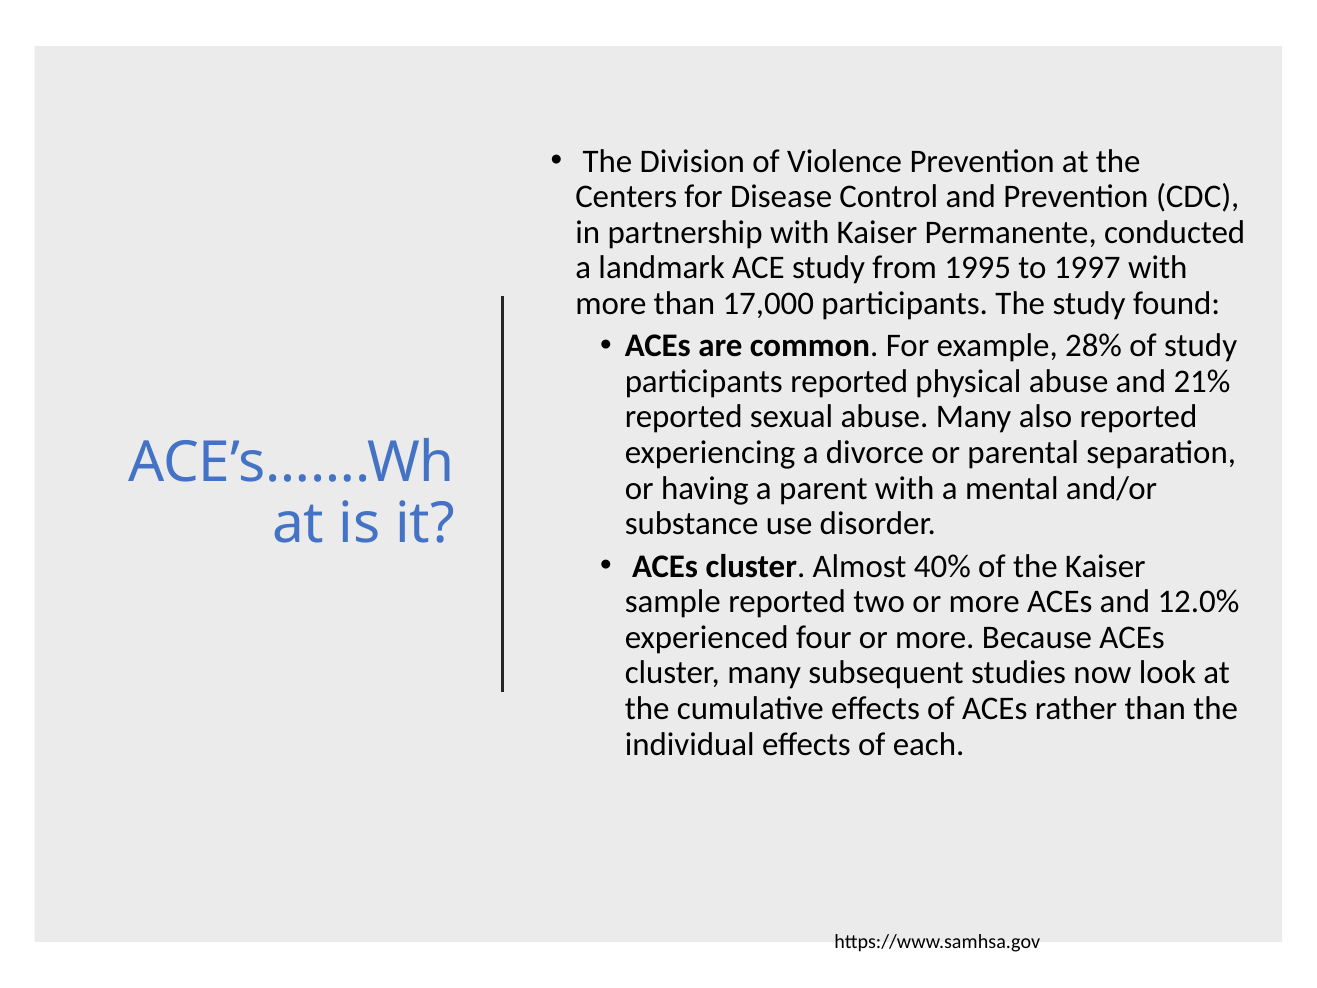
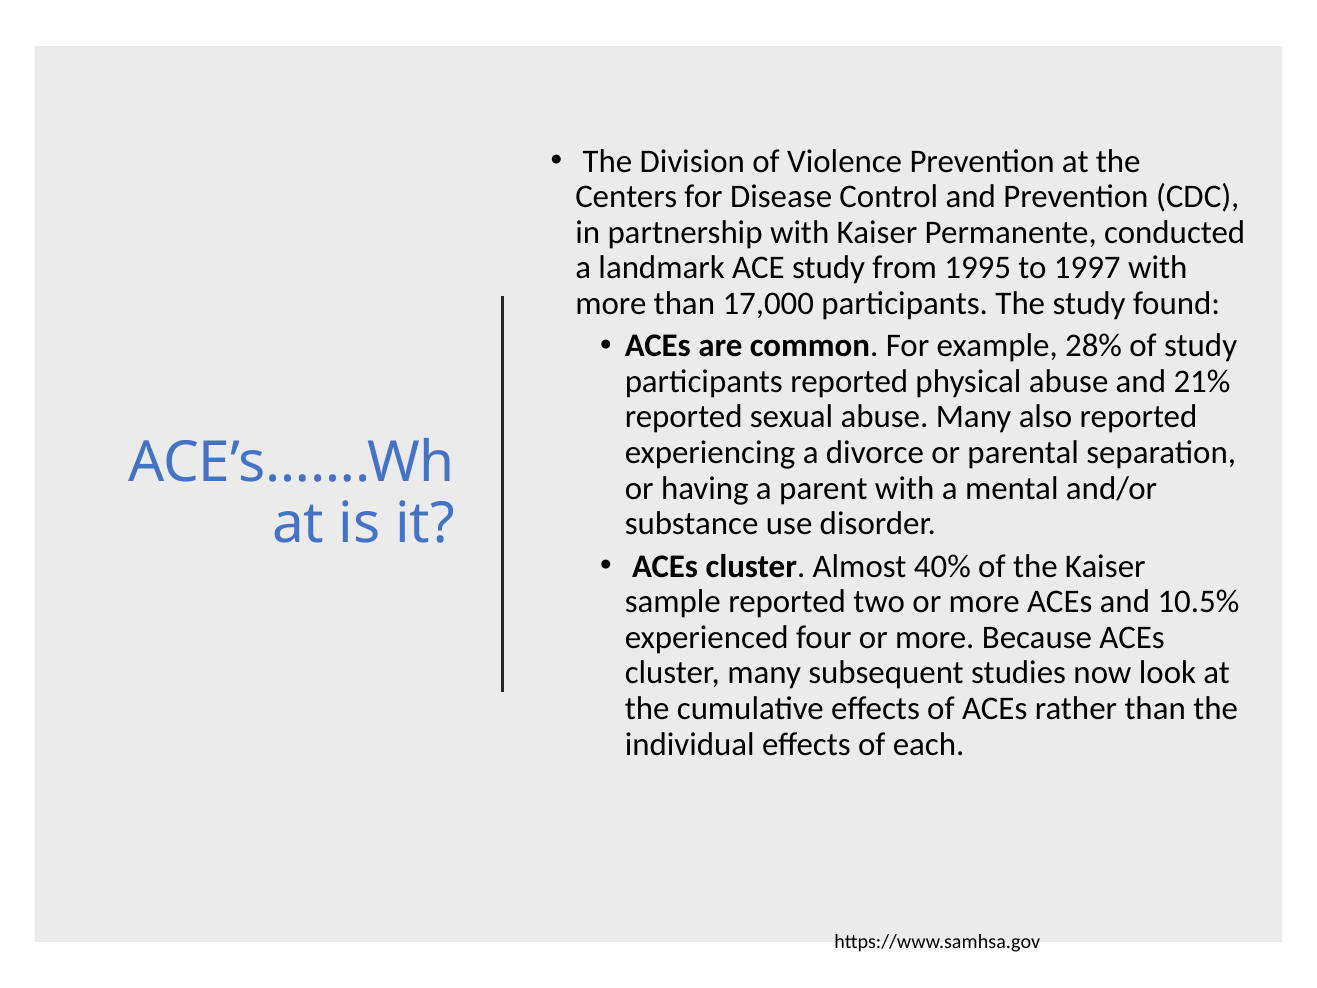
12.0%: 12.0% -> 10.5% (1198, 602)
